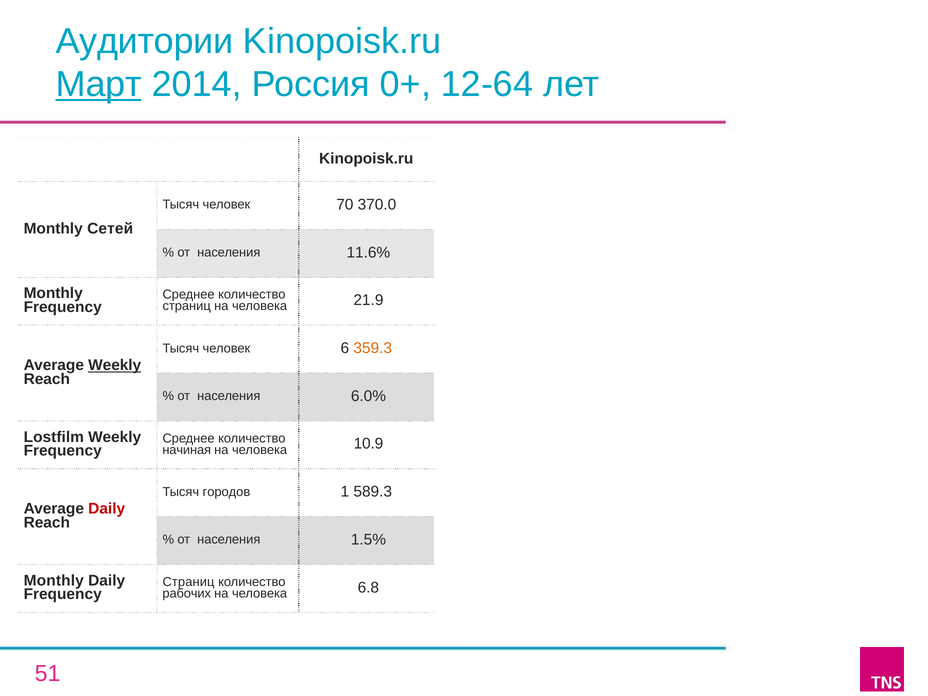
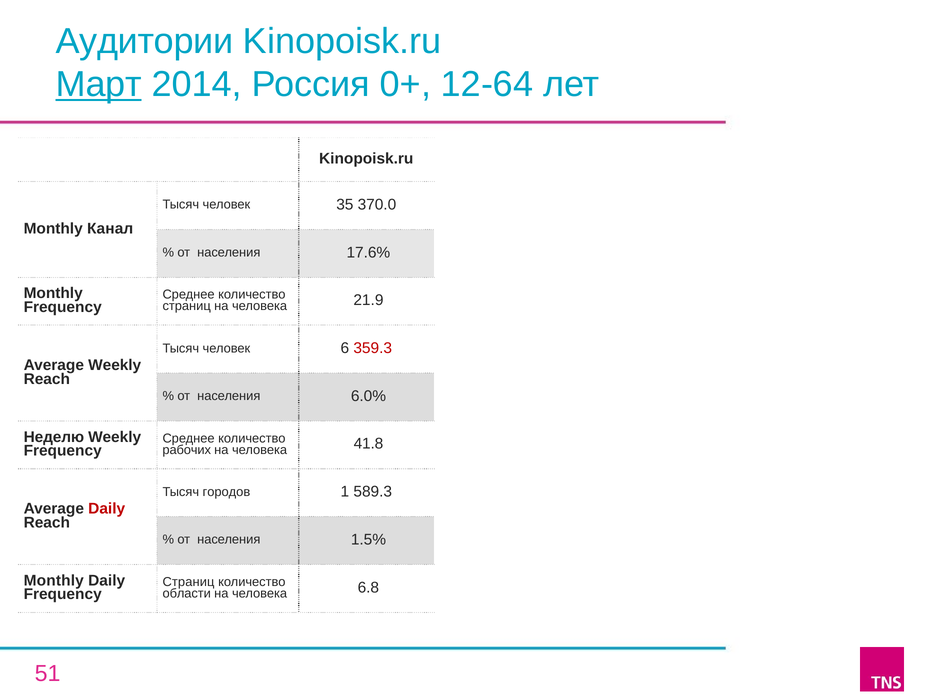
70: 70 -> 35 (345, 205)
Сетей: Сетей -> Канал (110, 228)
11.6%: 11.6% -> 17.6% (368, 252)
359.3 colour: orange -> red (373, 348)
Weekly underline: present -> none (115, 365)
Lostfilm: Lostfilm -> Неделю (54, 437)
начиная: начиная -> рабочих (187, 450)
10.9: 10.9 -> 41.8 (368, 444)
рабочих: рабочих -> области (187, 593)
